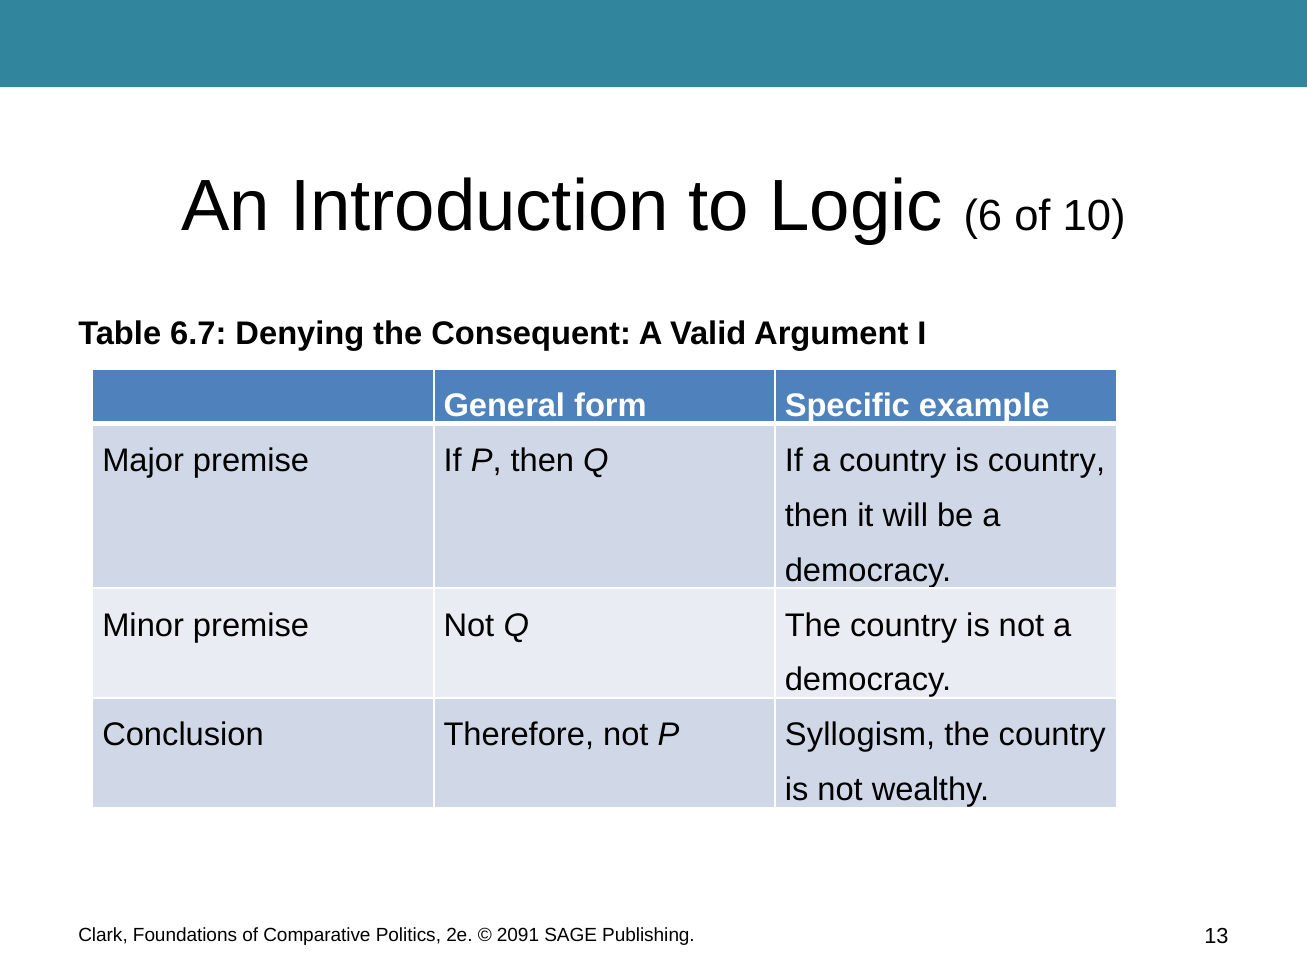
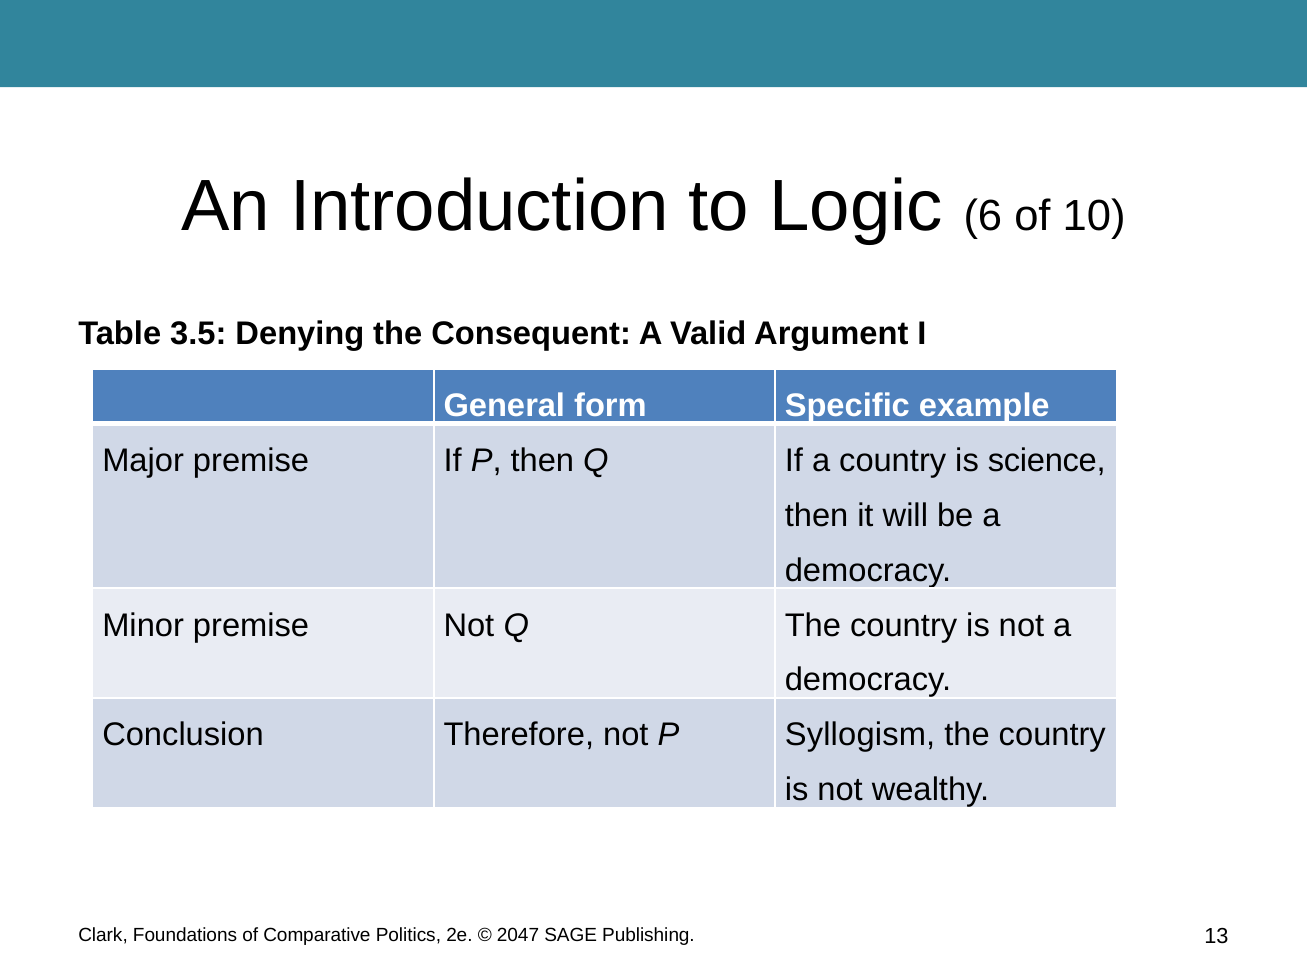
6.7: 6.7 -> 3.5 (198, 333)
is country: country -> science (1047, 461)
2091: 2091 -> 2047 (518, 936)
